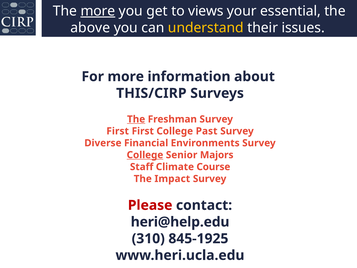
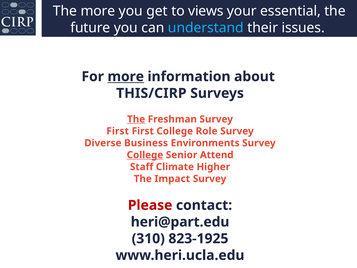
more underline: present -> none (98, 11)
above: above -> future (90, 28)
understand colour: yellow -> light blue (206, 28)
more underline: none -> present (126, 77)
Past: Past -> Role (207, 131)
Financial: Financial -> Business (146, 143)
Majors: Majors -> Attend (217, 155)
Course: Course -> Higher (213, 167)
heri@help.edu: heri@help.edu -> heri@part.edu (180, 222)
845-1925: 845-1925 -> 823-1925 (198, 238)
